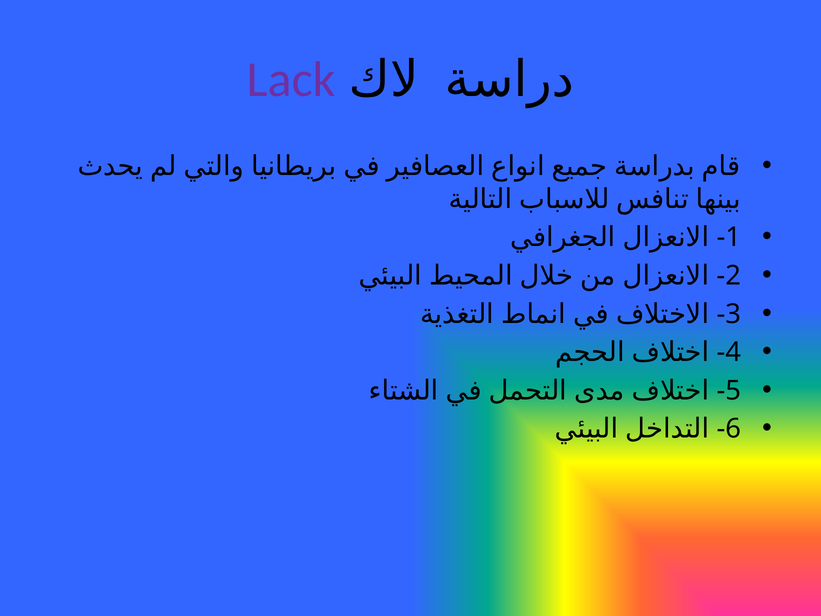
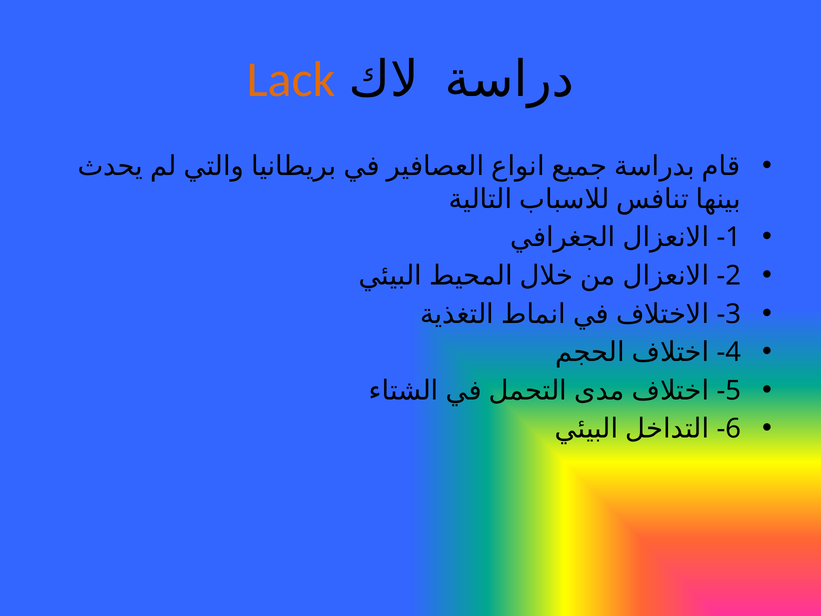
Lack colour: purple -> orange (291, 79)
